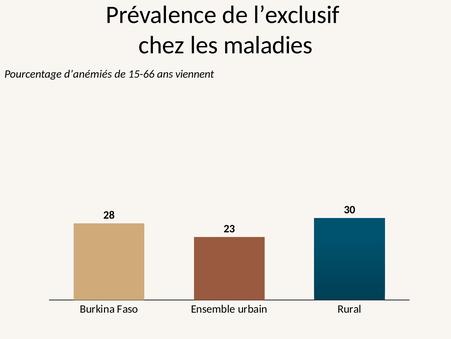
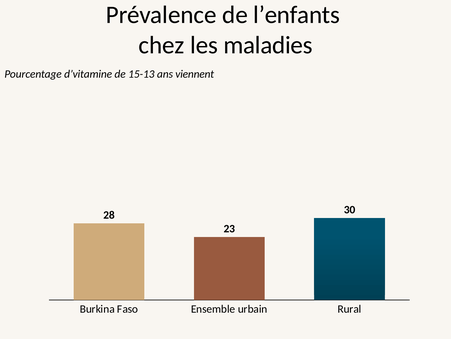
l’exclusif: l’exclusif -> l’enfants (297, 15)
d’anémiés: d’anémiés -> d’vitamine (88, 74)
15-66: 15-66 -> 15-13 (141, 74)
